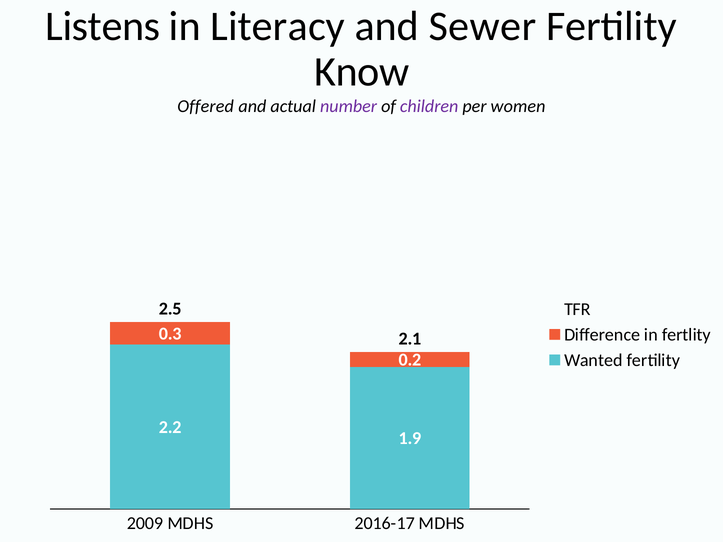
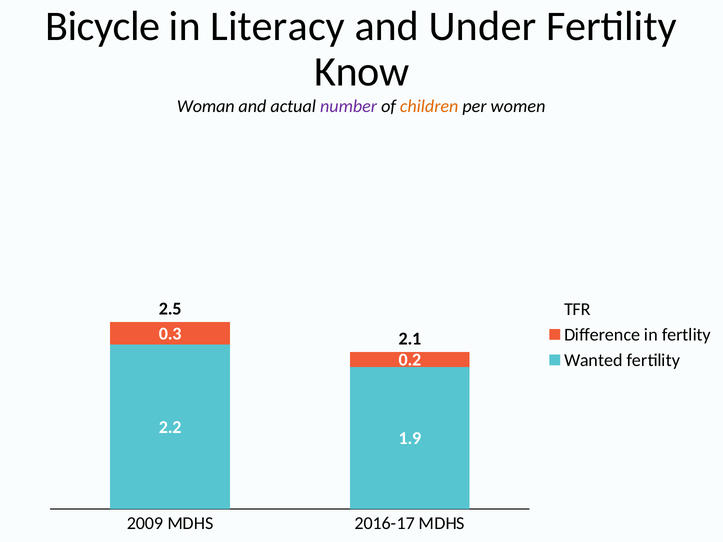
Listens: Listens -> Bicycle (103, 26)
Sewer: Sewer -> Under (483, 26)
Offered: Offered -> Woman (206, 106)
children colour: purple -> orange (429, 106)
